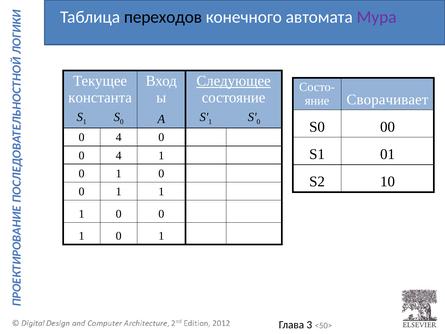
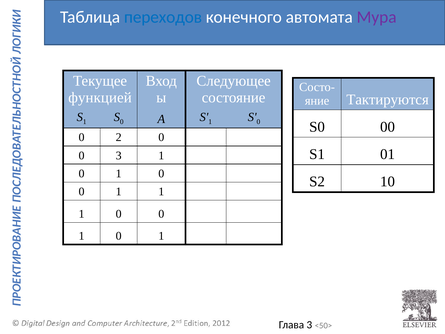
переходов colour: black -> blue (163, 17)
Следующее underline: present -> none (234, 81)
константа: константа -> функцией (100, 97)
Сворачивает: Сворачивает -> Тактируются (388, 99)
4: 4 -> 2 (119, 137)
4: 4 -> 3 (119, 155)
